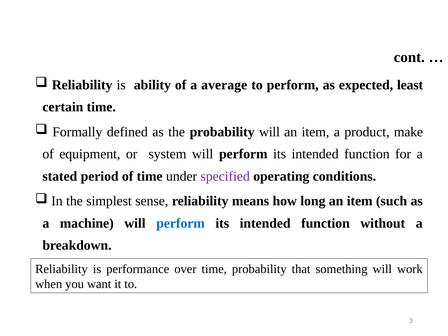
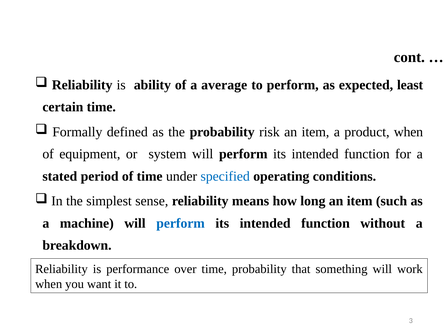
probability will: will -> risk (269, 132)
product make: make -> when (408, 132)
specified colour: purple -> blue (225, 176)
